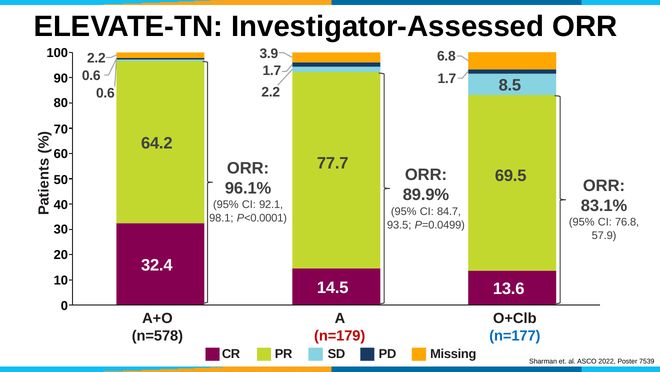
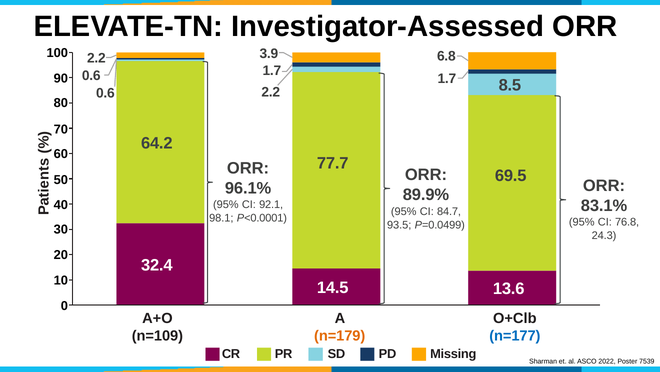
57.9: 57.9 -> 24.3 (604, 235)
n=578: n=578 -> n=109 (157, 335)
n=179 colour: red -> orange (340, 335)
